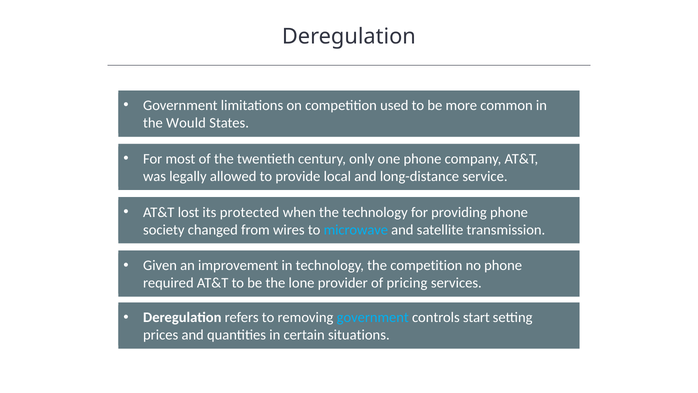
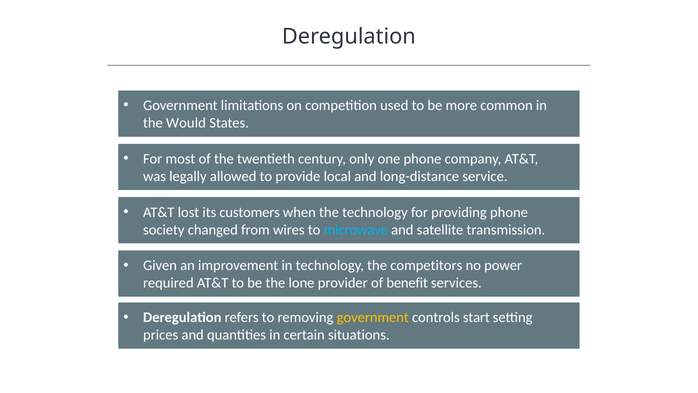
protected: protected -> customers (250, 212)
the competition: competition -> competitors (426, 265)
no phone: phone -> power (503, 265)
pricing: pricing -> benefit (407, 283)
government colour: light blue -> yellow (373, 317)
